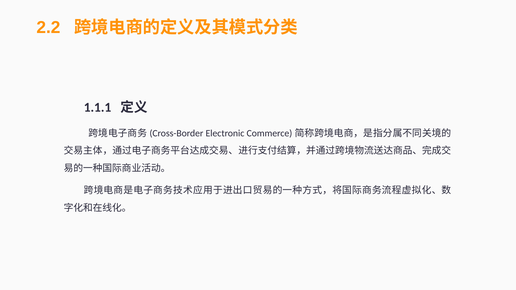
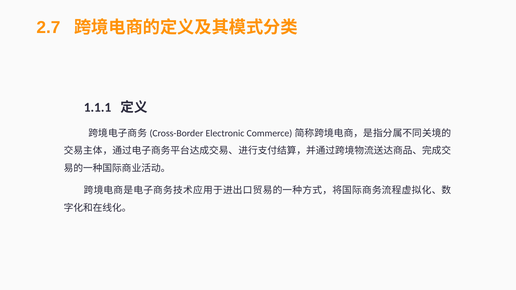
2.2: 2.2 -> 2.7 (48, 28)
